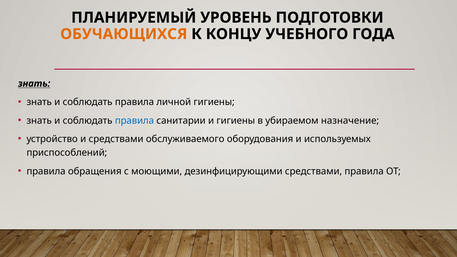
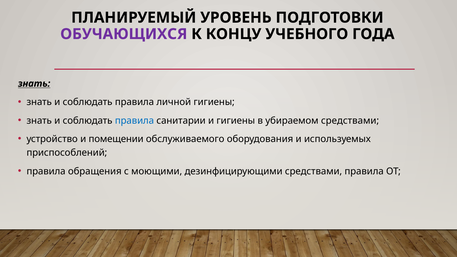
ОБУЧАЮЩИХСЯ colour: orange -> purple (124, 34)
убираемом назначение: назначение -> средствами (350, 121)
и средствами: средствами -> помещении (116, 139)
